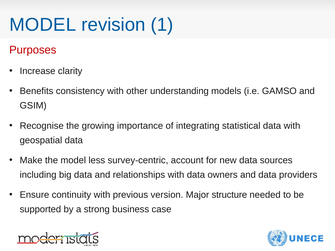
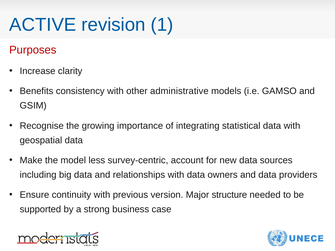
MODEL: MODEL -> ACTIVE (43, 25)
understanding: understanding -> administrative (179, 91)
